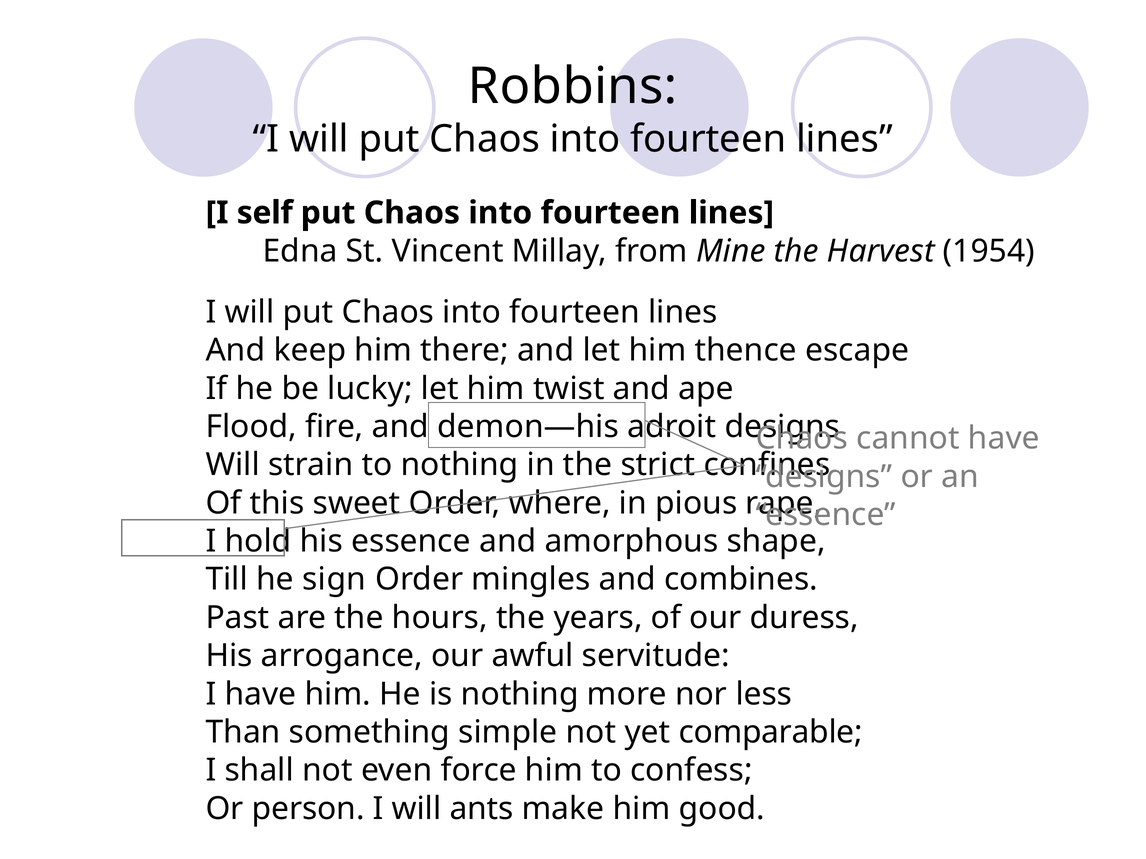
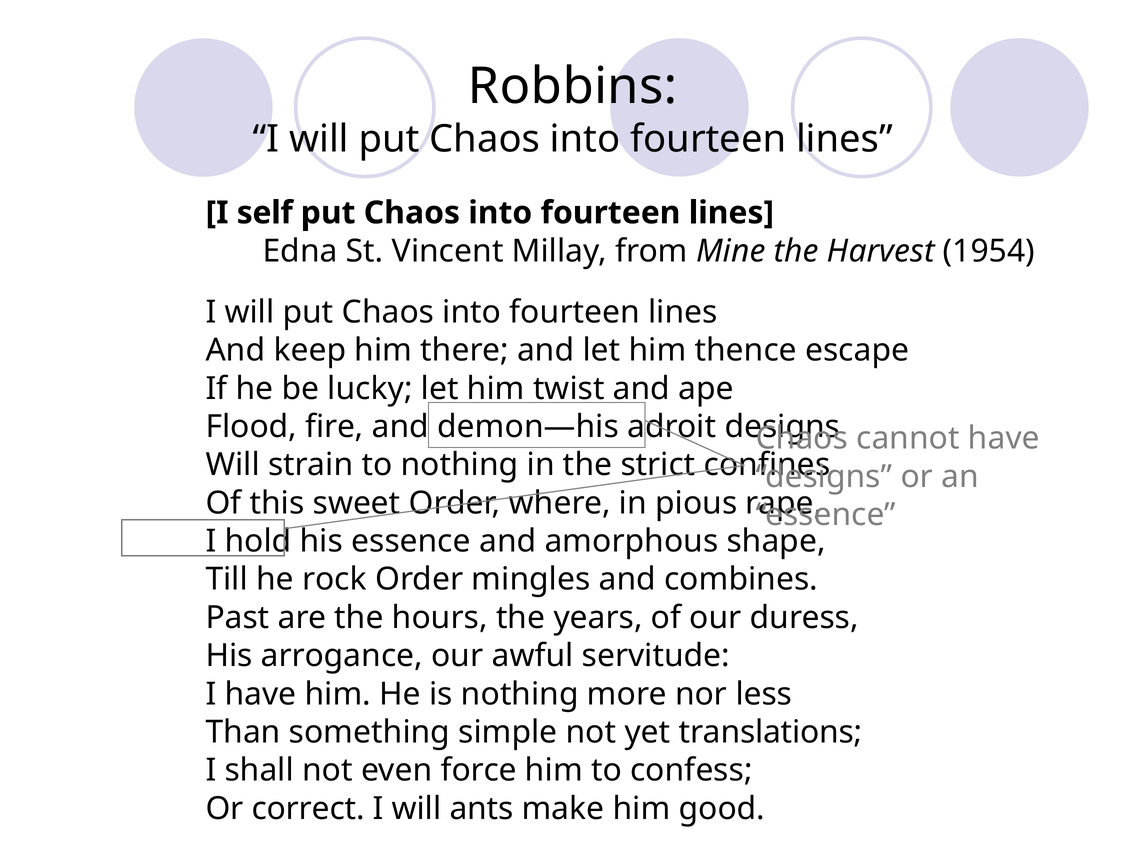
sign: sign -> rock (334, 580)
comparable: comparable -> translations (771, 733)
person: person -> correct (308, 809)
